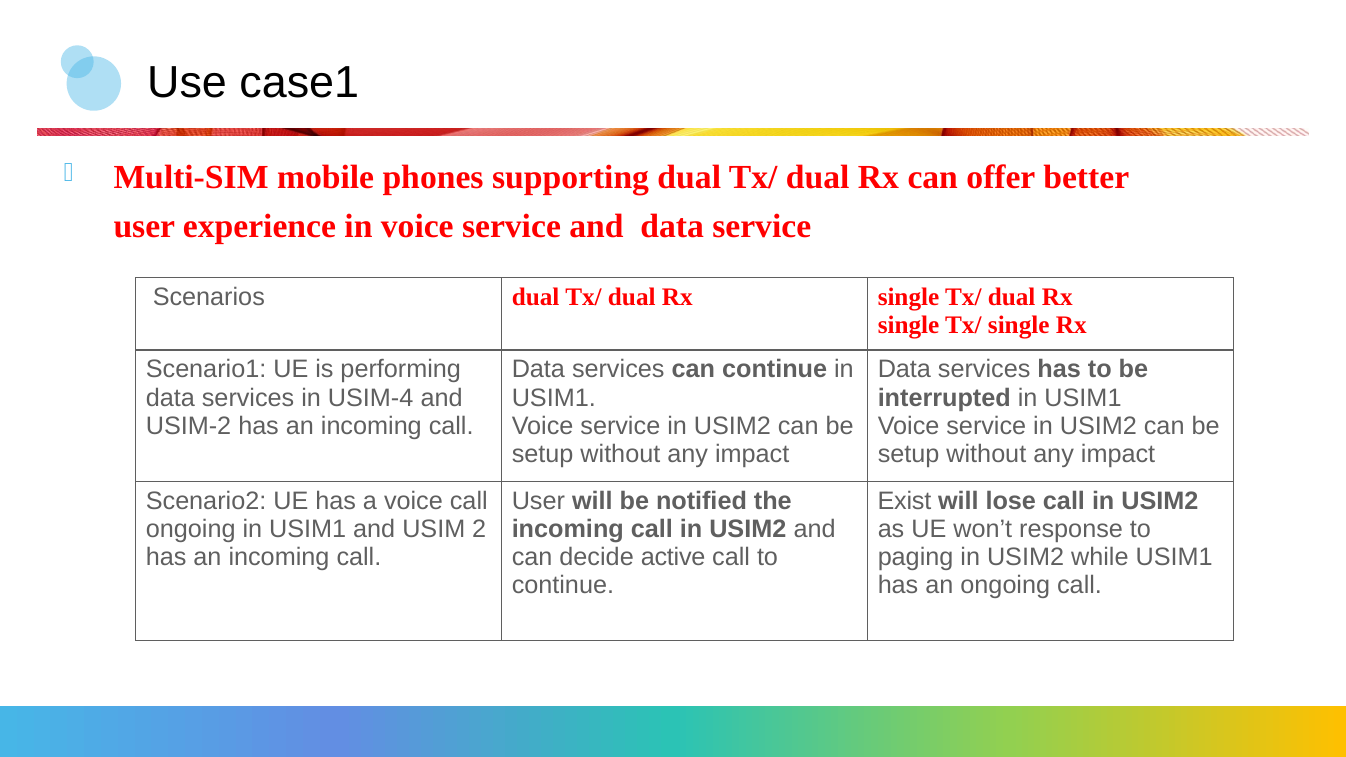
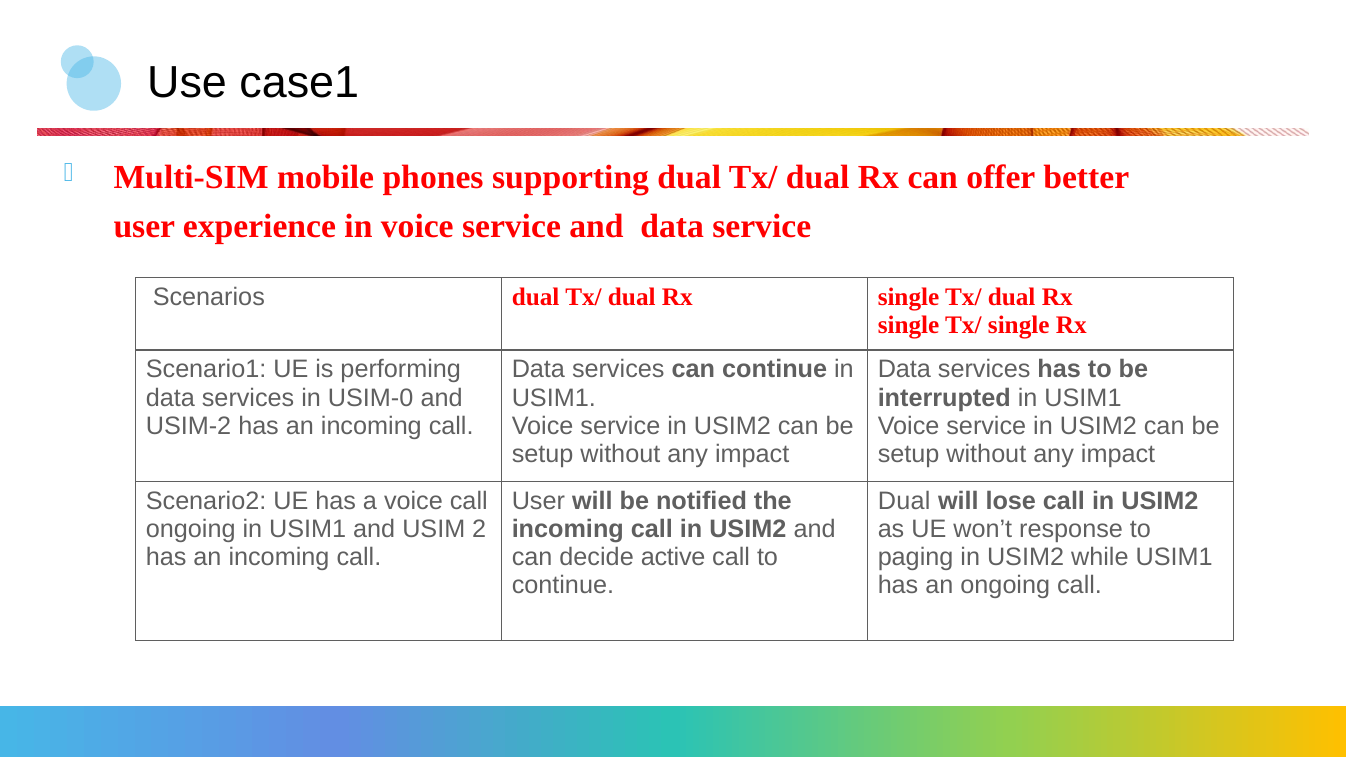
USIM-4: USIM-4 -> USIM-0 (371, 398)
Exist: Exist -> Dual (904, 501)
